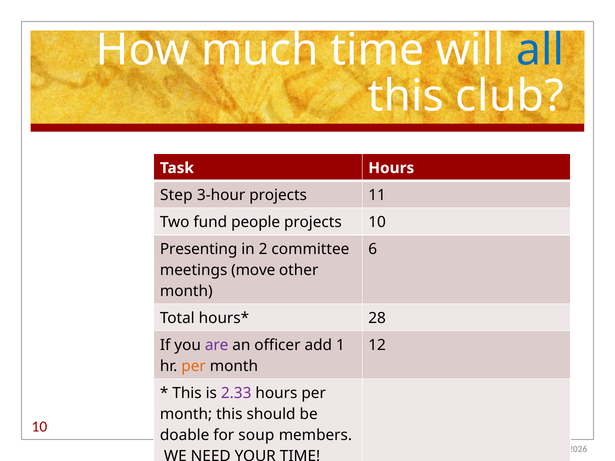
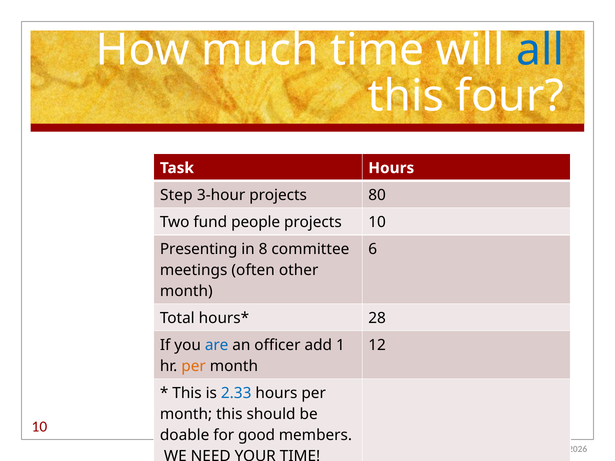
club: club -> four (510, 96)
11: 11 -> 80 (377, 195)
2: 2 -> 8 (263, 249)
move: move -> often (253, 270)
are colour: purple -> blue (217, 345)
2.33 colour: purple -> blue (236, 393)
soup: soup -> good (257, 435)
